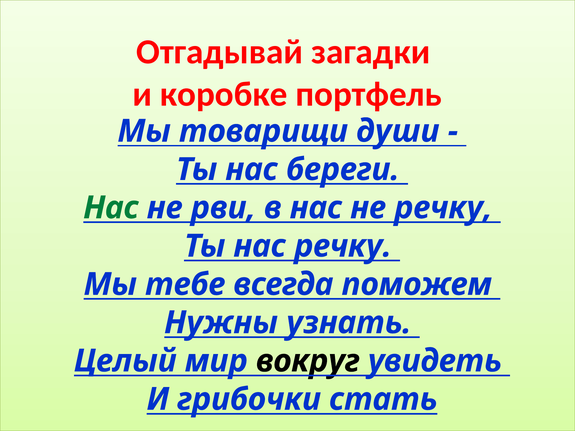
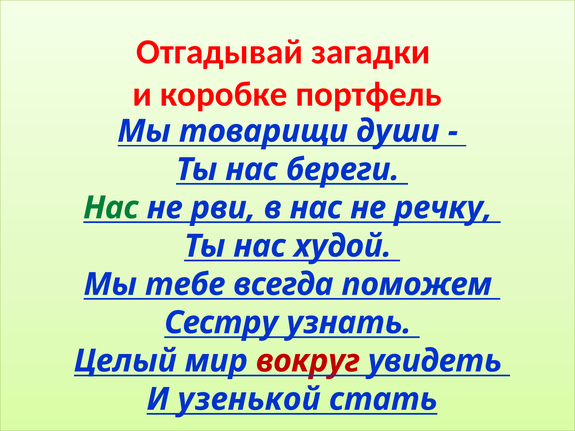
нас речку: речку -> худой (343, 246)
Нужны: Нужны -> Сестру (221, 323)
вокруг colour: black -> red (308, 361)
грибочки: грибочки -> узенькой (249, 399)
